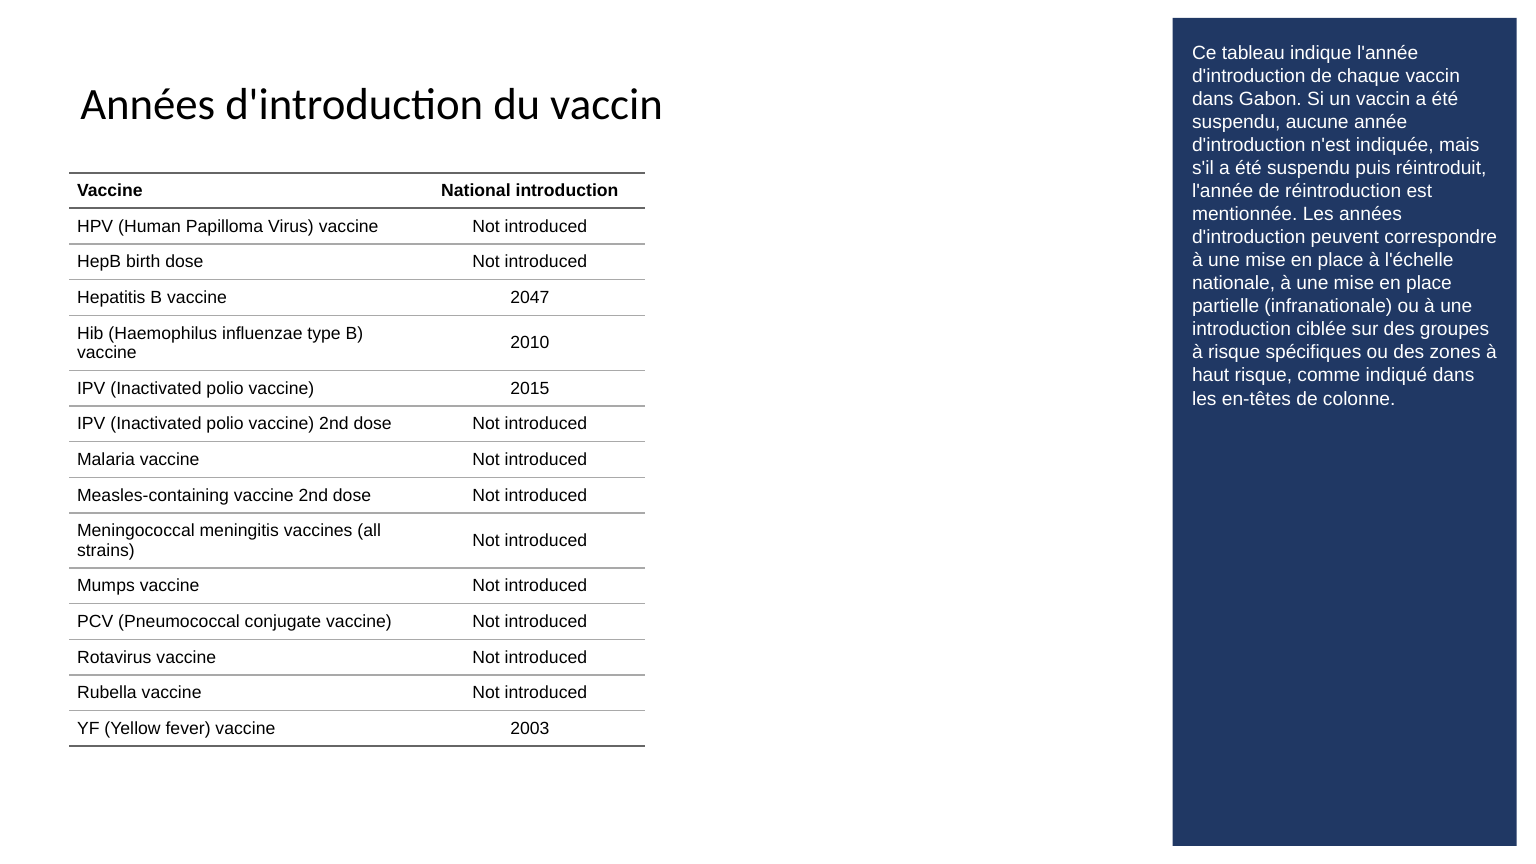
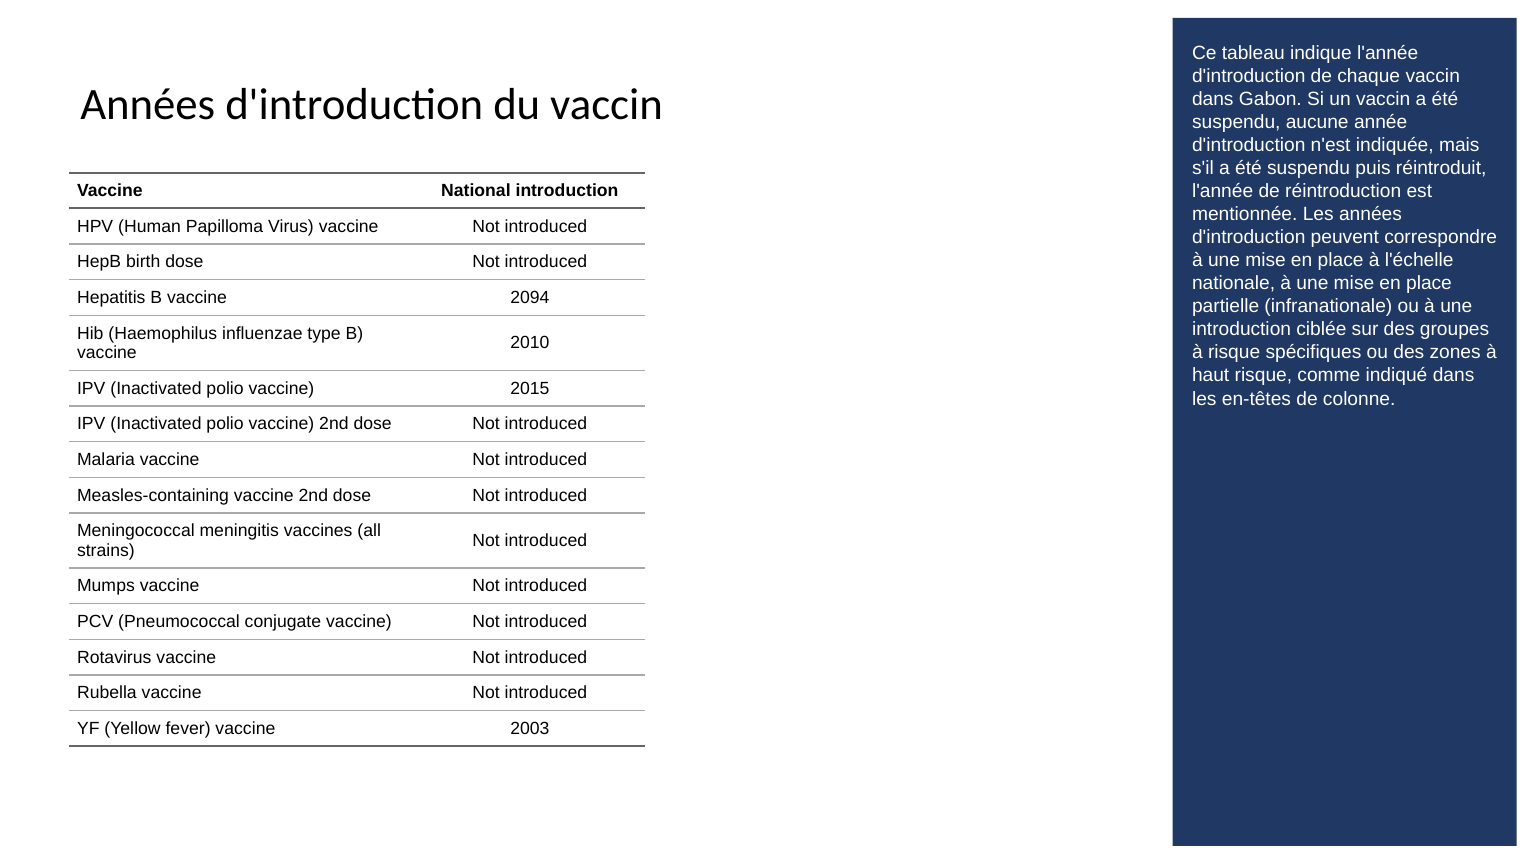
2047: 2047 -> 2094 (530, 298)
